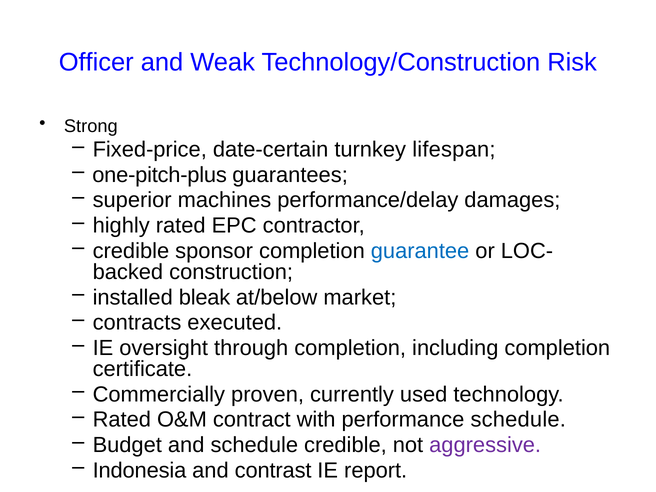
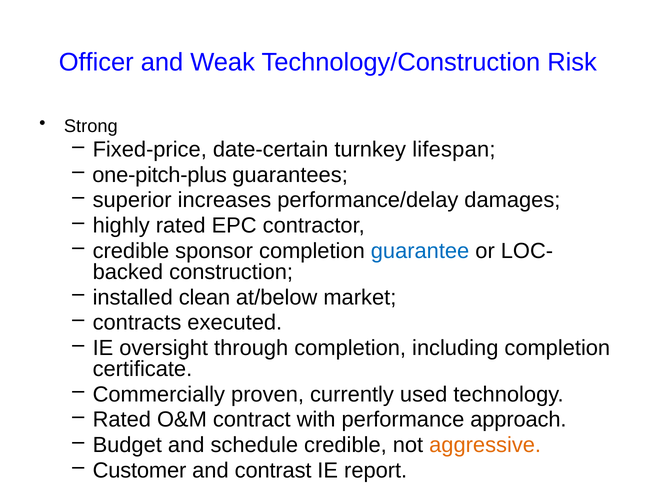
machines: machines -> increases (224, 200)
bleak: bleak -> clean (205, 297)
performance schedule: schedule -> approach (518, 420)
aggressive colour: purple -> orange (485, 445)
Indonesia: Indonesia -> Customer (139, 470)
